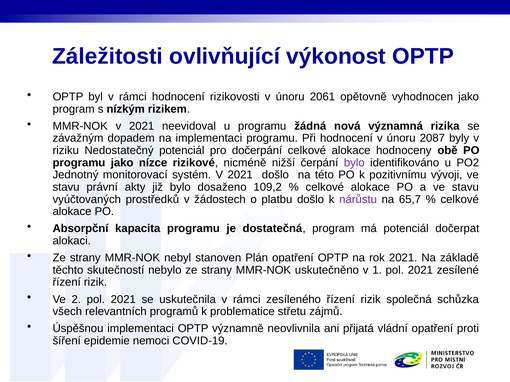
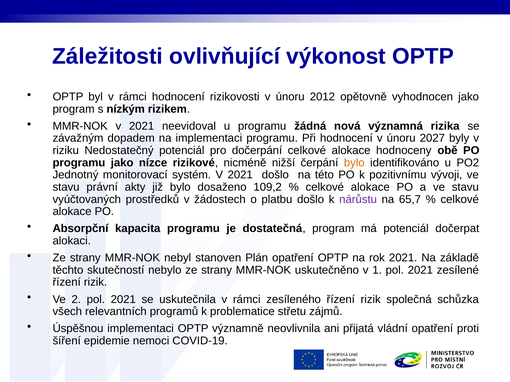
2061: 2061 -> 2012 (322, 97)
2087: 2087 -> 2027 (432, 138)
bylo colour: purple -> orange (354, 163)
